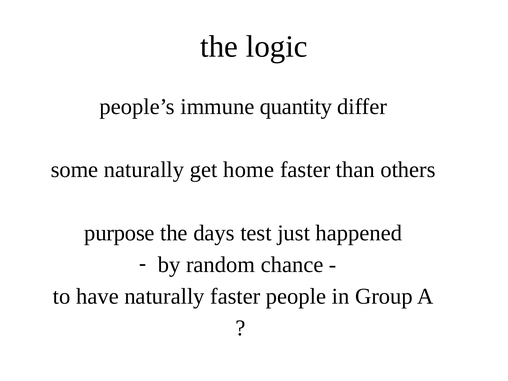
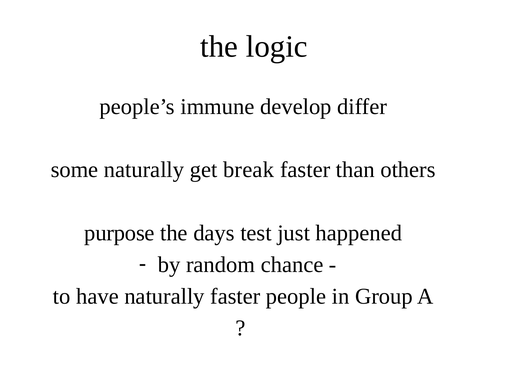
quantity: quantity -> develop (296, 107)
home: home -> break (249, 170)
